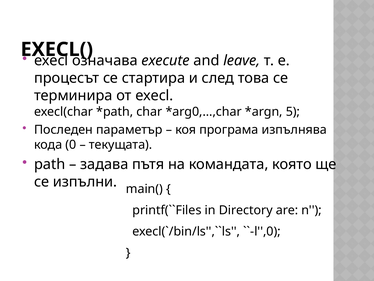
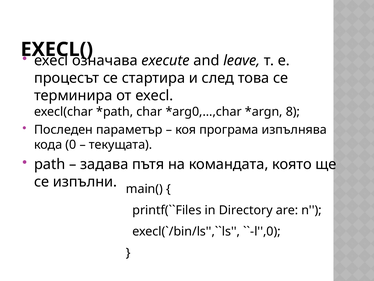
5: 5 -> 8 (293, 112)
